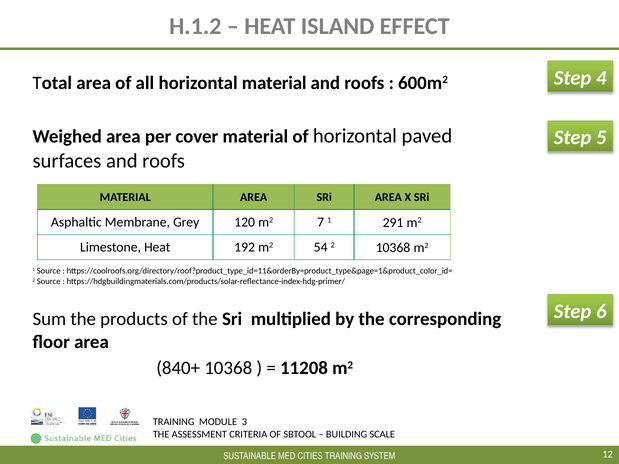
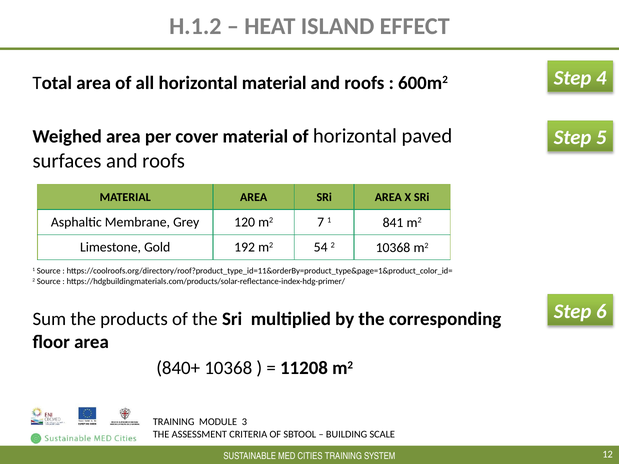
291: 291 -> 841 (393, 223)
Limestone Heat: Heat -> Gold (157, 248)
